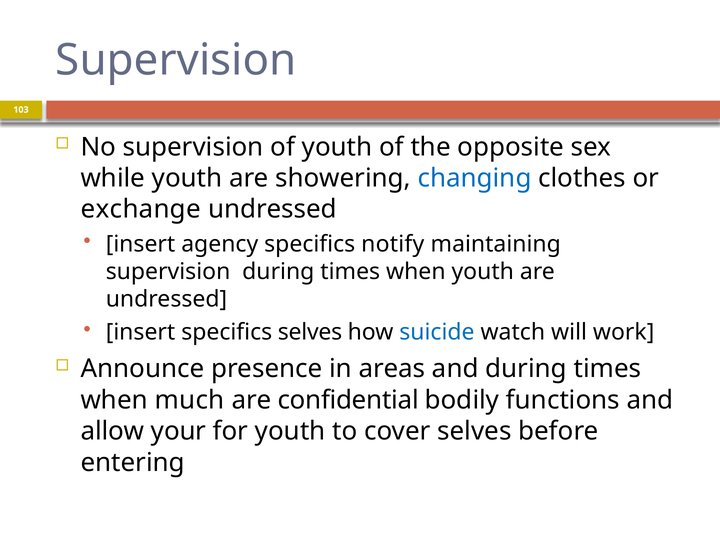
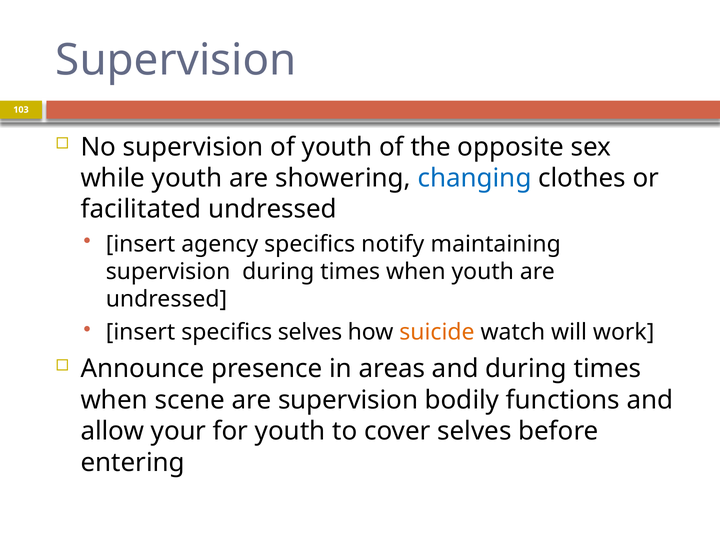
exchange: exchange -> facilitated (141, 209)
suicide colour: blue -> orange (437, 332)
much: much -> scene (190, 400)
are confidential: confidential -> supervision (348, 400)
